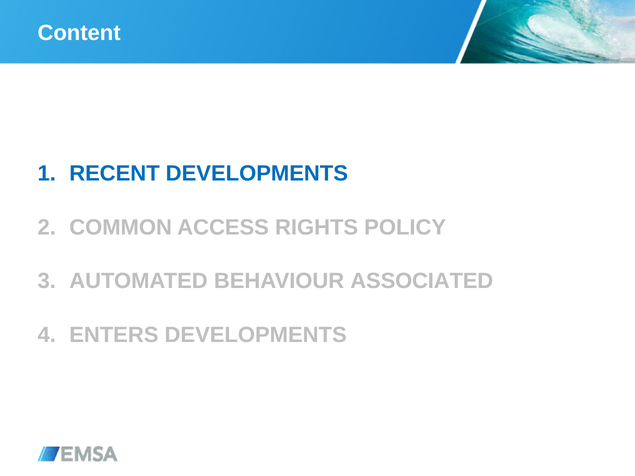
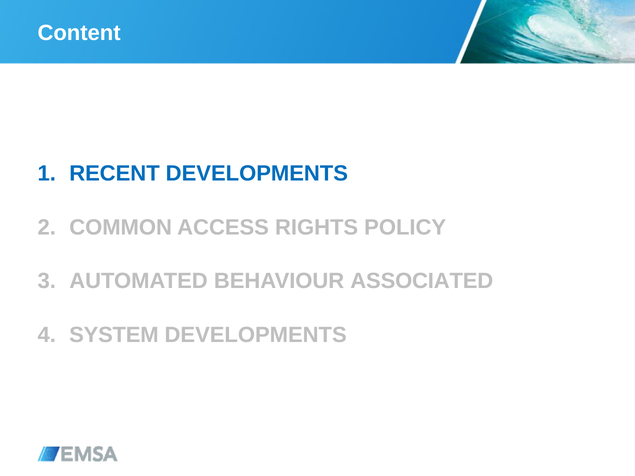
ENTERS: ENTERS -> SYSTEM (114, 335)
